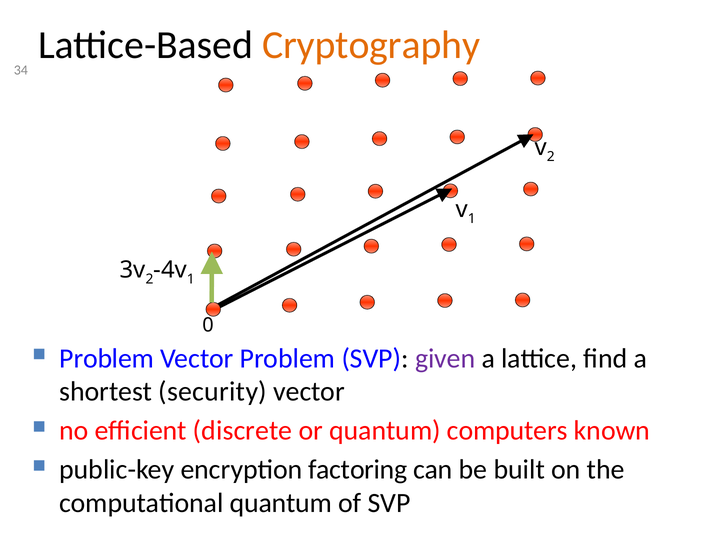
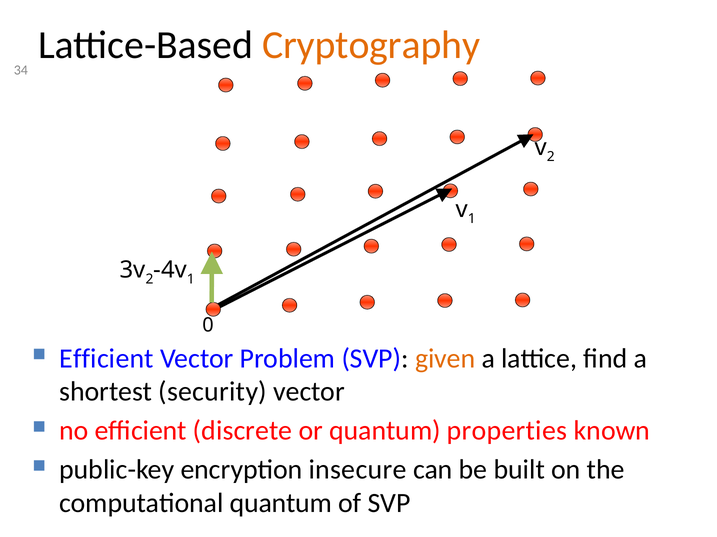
Problem: Problem -> Efficient (107, 359)
given colour: purple -> orange (445, 359)
computers: computers -> properties (507, 431)
factoring: factoring -> insecure (358, 470)
